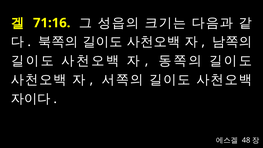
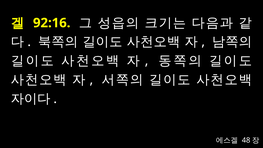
71:16: 71:16 -> 92:16 (52, 23)
